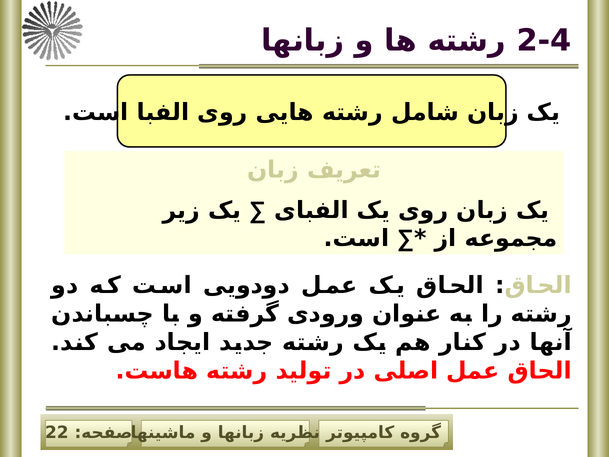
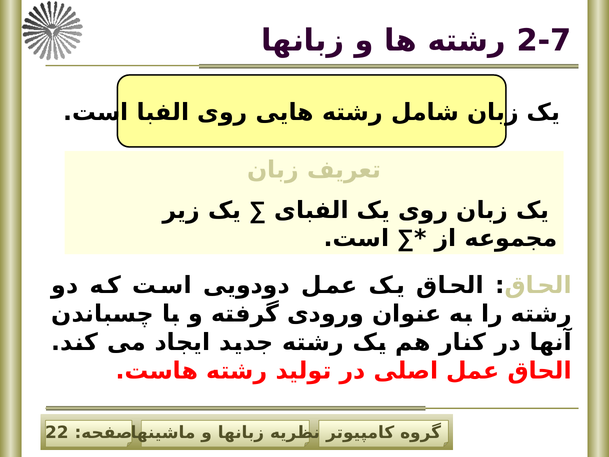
2-4: 2-4 -> 2-7 (544, 40)
